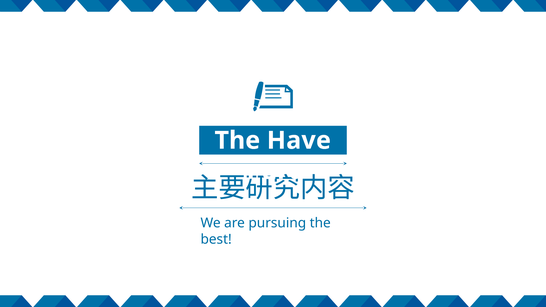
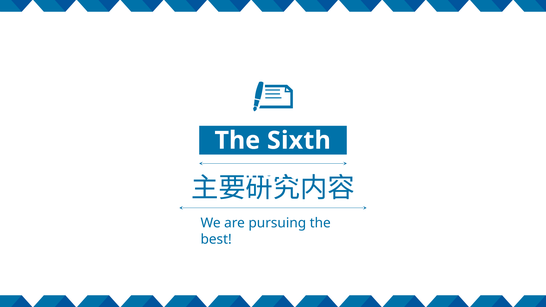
Have: Have -> Sixth (299, 141)
